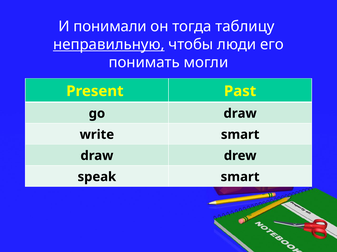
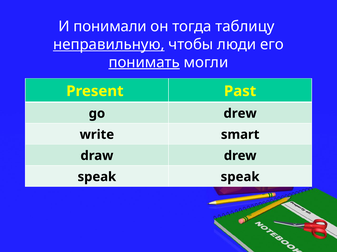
понимать underline: none -> present (144, 63)
go draw: draw -> drew (240, 114)
speak smart: smart -> speak (240, 177)
